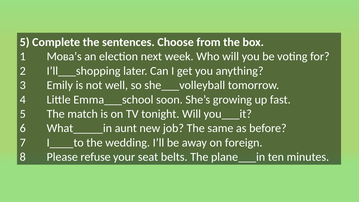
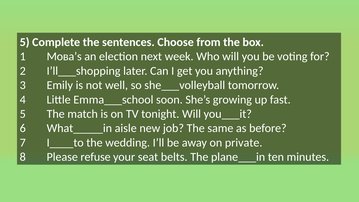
aunt: aunt -> aisle (126, 128)
foreign: foreign -> private (244, 143)
